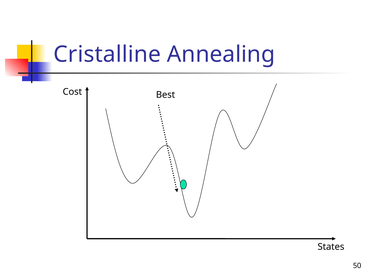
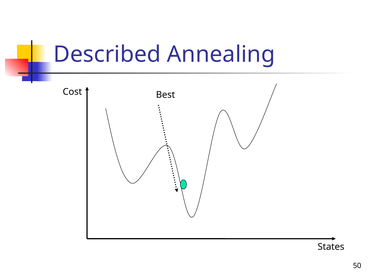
Cristalline: Cristalline -> Described (107, 54)
